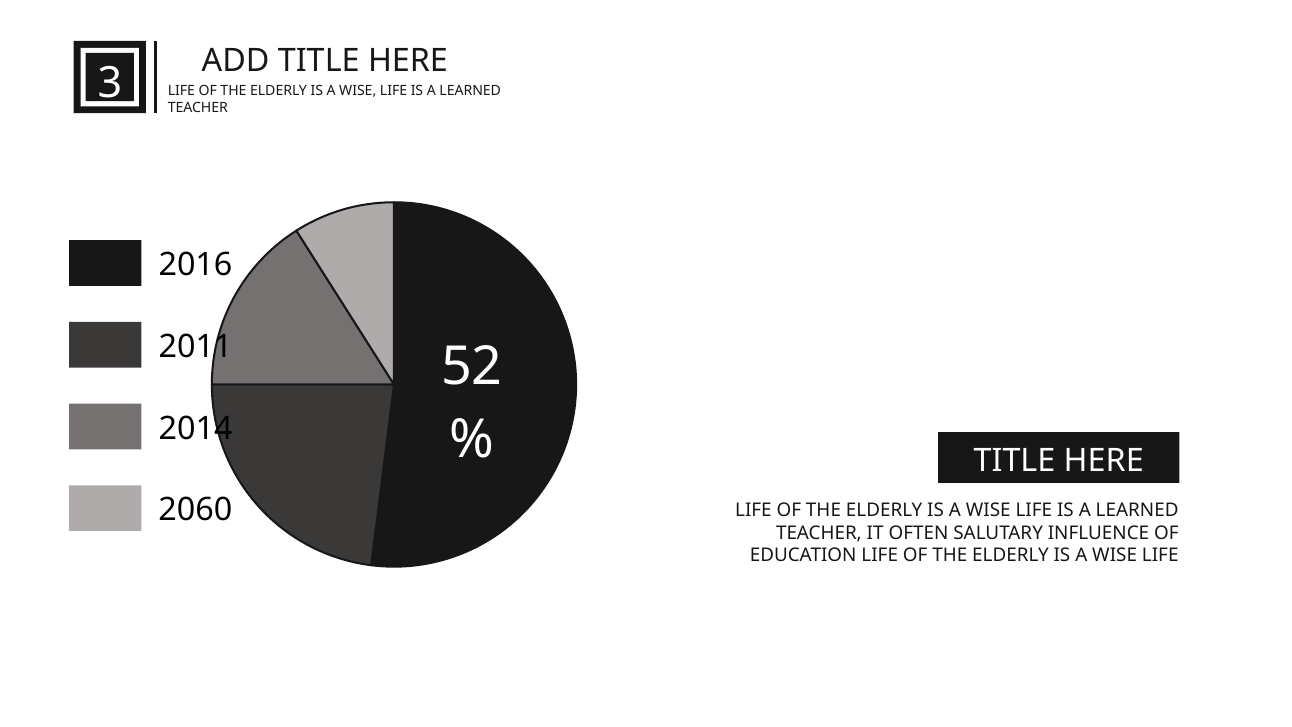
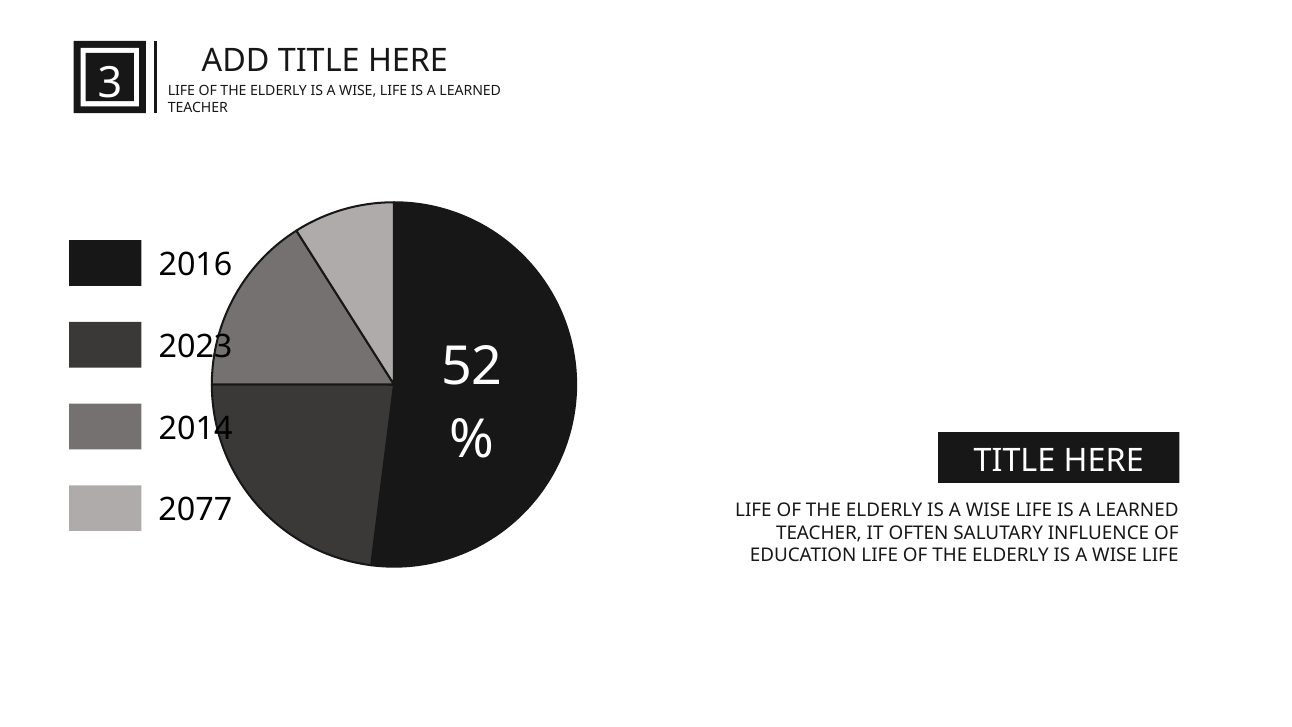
2011: 2011 -> 2023 (196, 347)
2060: 2060 -> 2077 (195, 510)
